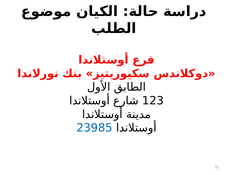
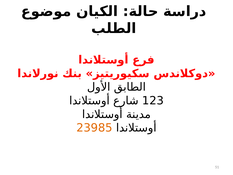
23985 colour: blue -> orange (94, 128)
